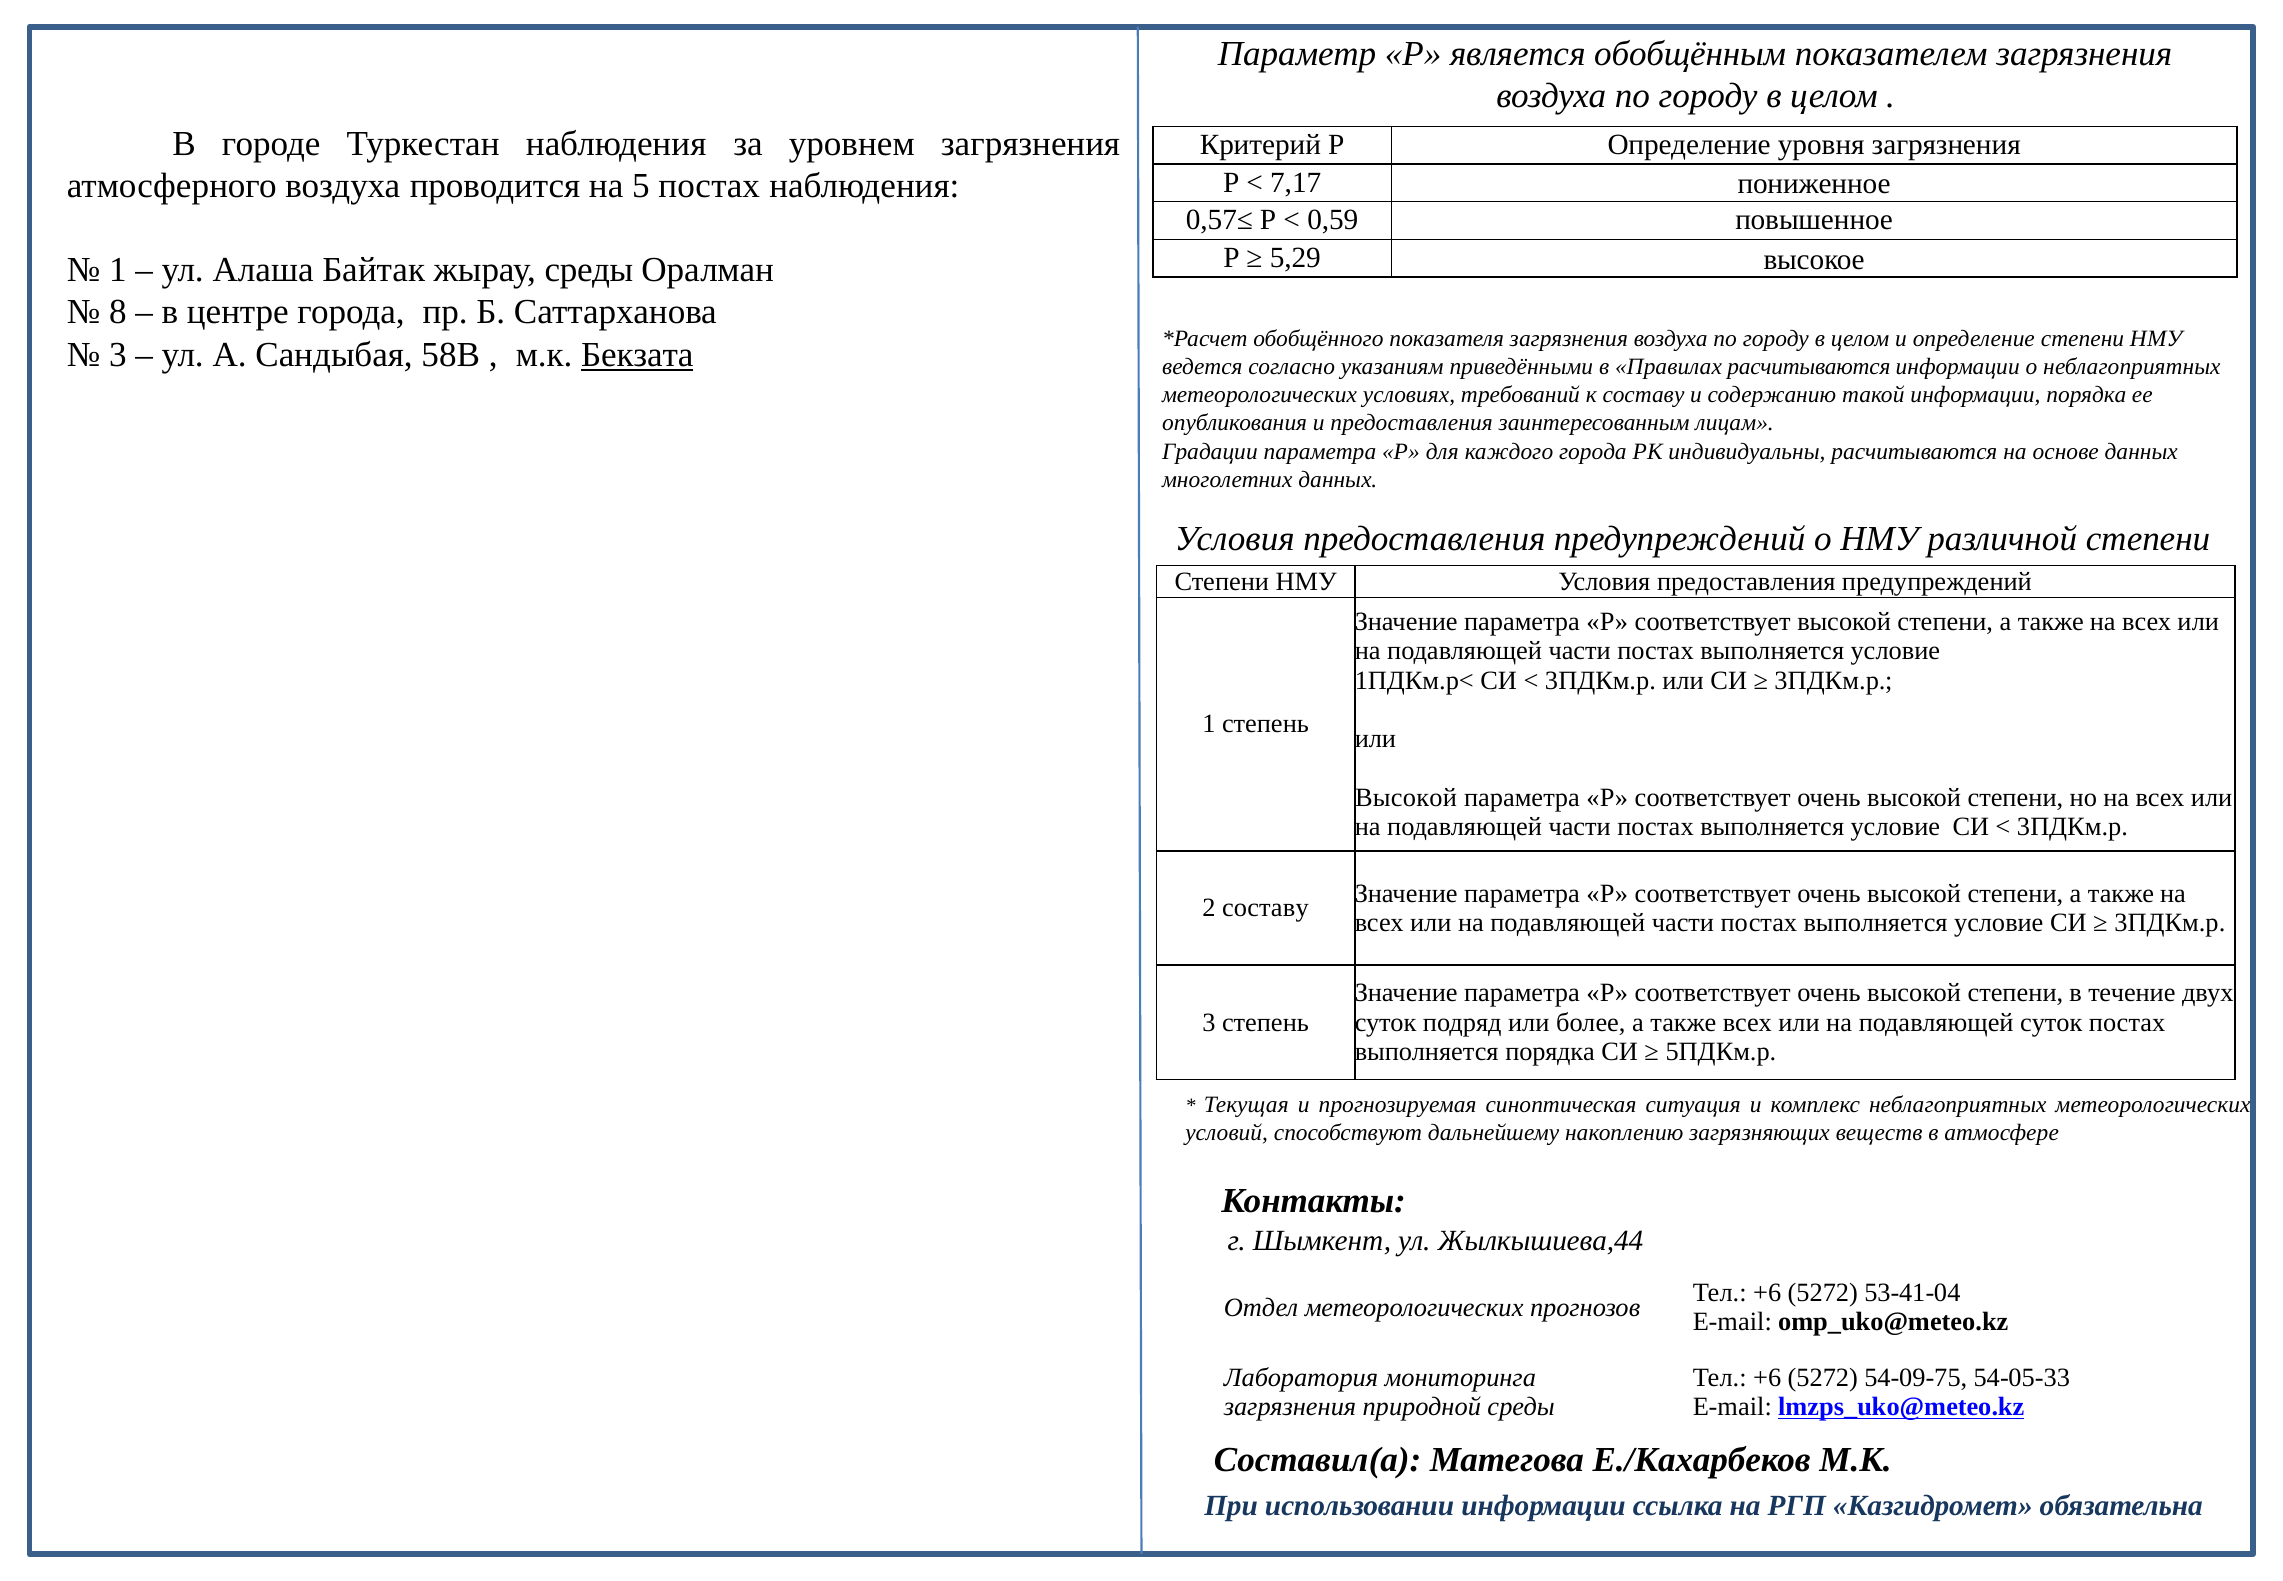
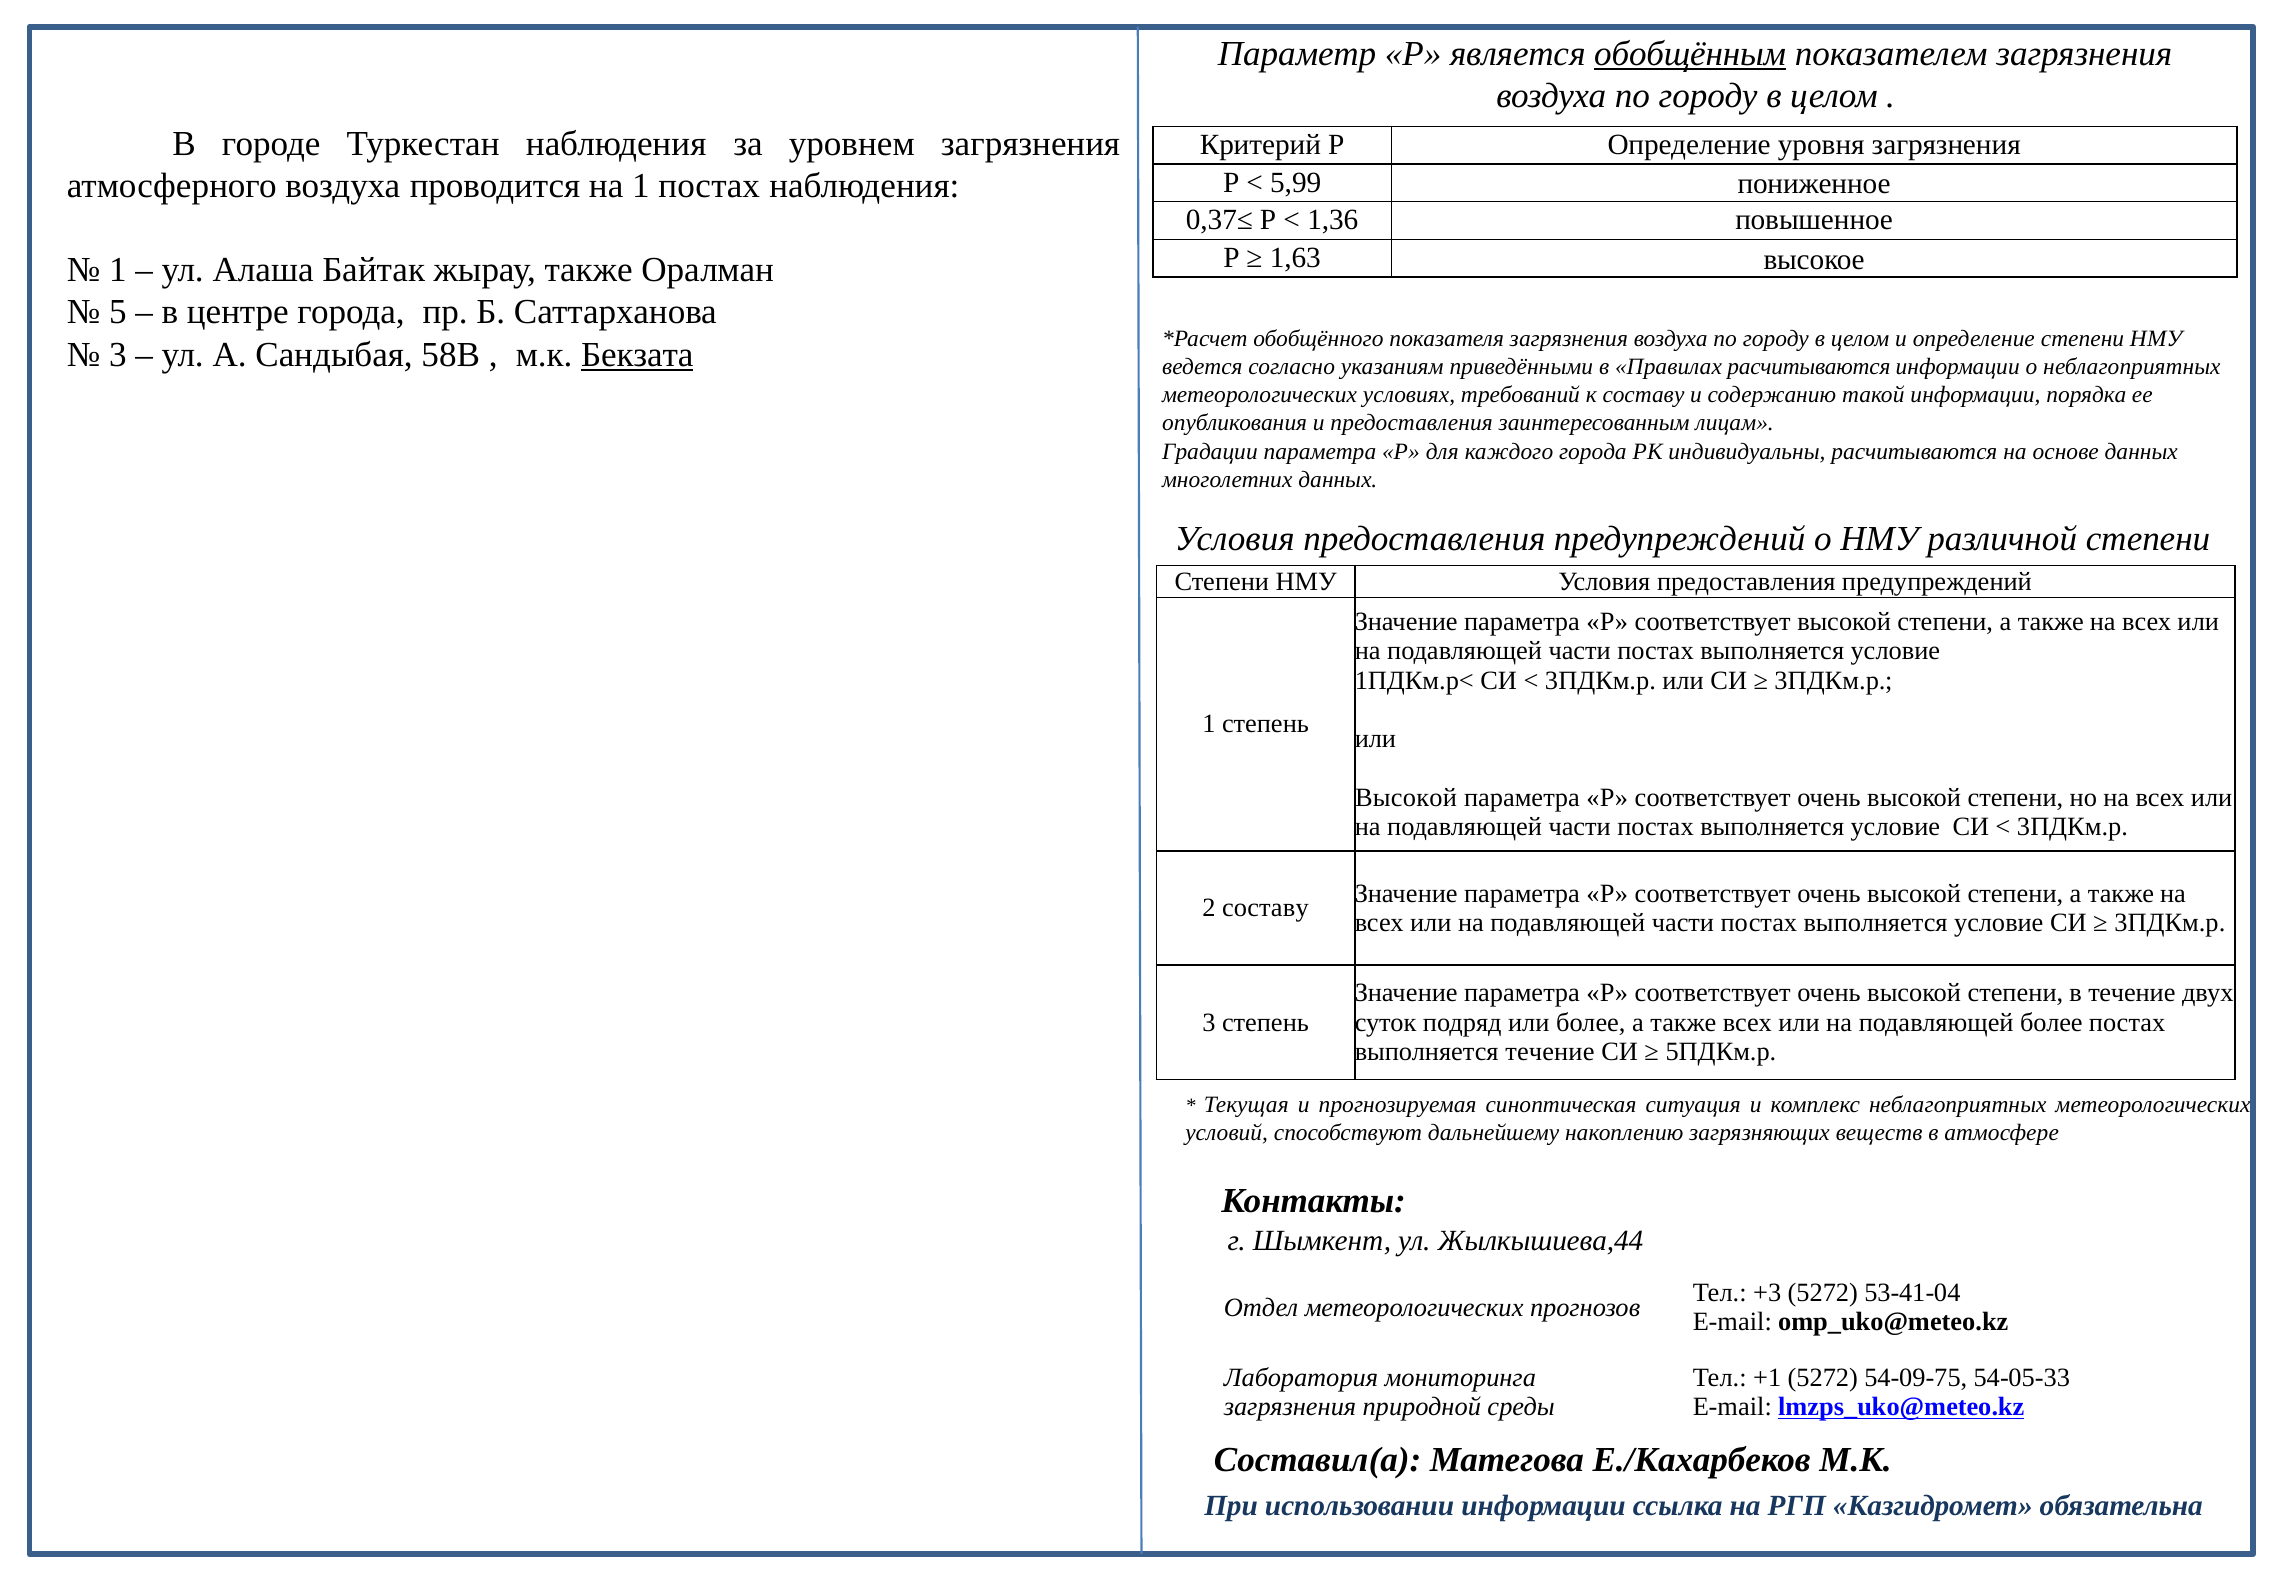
обобщённым underline: none -> present (1690, 54)
7,17: 7,17 -> 5,99 (1296, 183)
на 5: 5 -> 1 (641, 186)
0,57≤: 0,57≤ -> 0,37≤ (1219, 220)
0,59: 0,59 -> 1,36 (1333, 220)
5,29: 5,29 -> 1,63 (1295, 258)
жырау среды: среды -> также (589, 270)
8: 8 -> 5 (118, 312)
подавляющей суток: суток -> более (2051, 1022)
выполняется порядка: порядка -> течение (1550, 1051)
+6: +6 -> +3 (1767, 1293)
+6: +6 -> +1 (1767, 1377)
